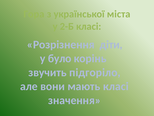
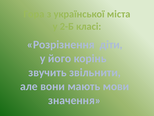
було: було -> його (60, 58)
підгоріло: підгоріло -> звільнити (95, 72)
мають класі: класі -> мови (116, 86)
